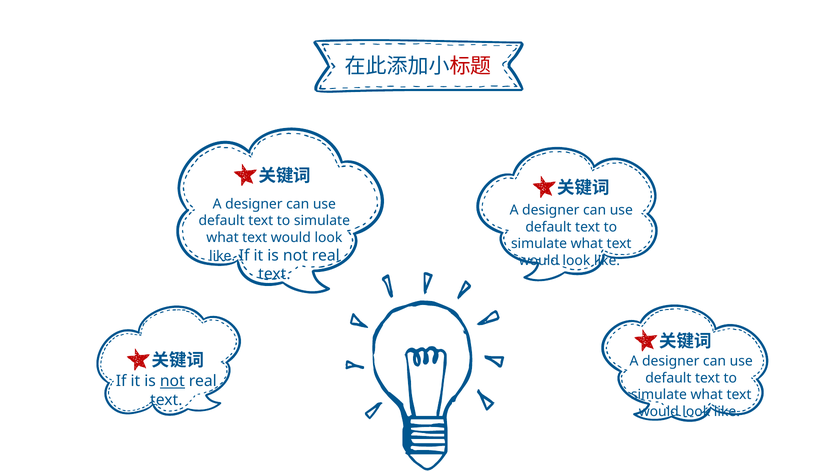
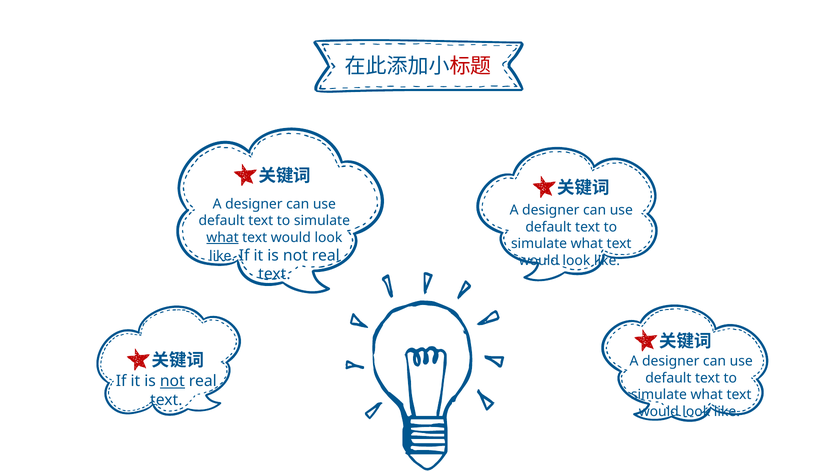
what underline: none -> present (223, 237)
